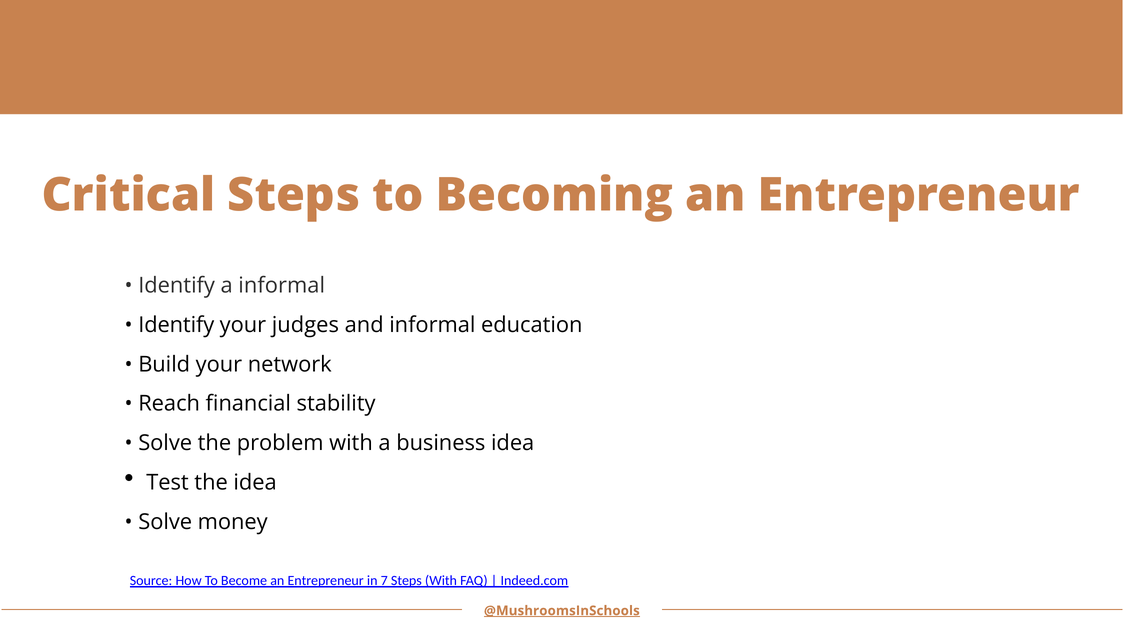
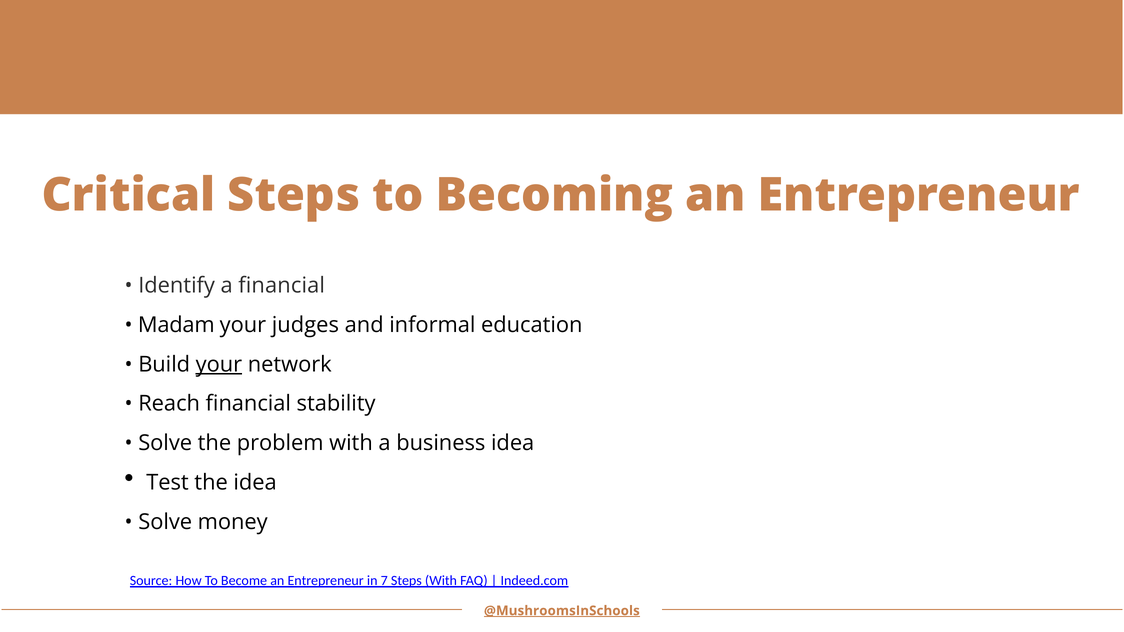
a informal: informal -> financial (282, 286)
Identify: Identify -> Madam (176, 325)
your underline: none -> present (219, 365)
